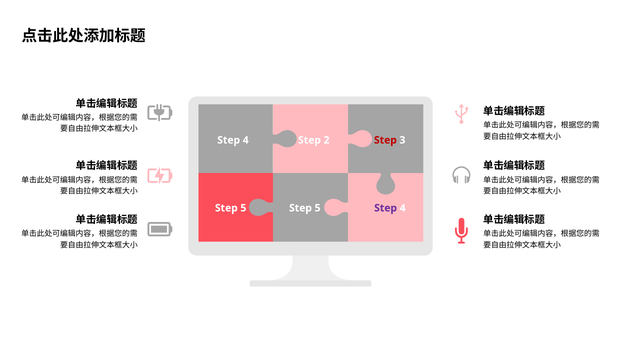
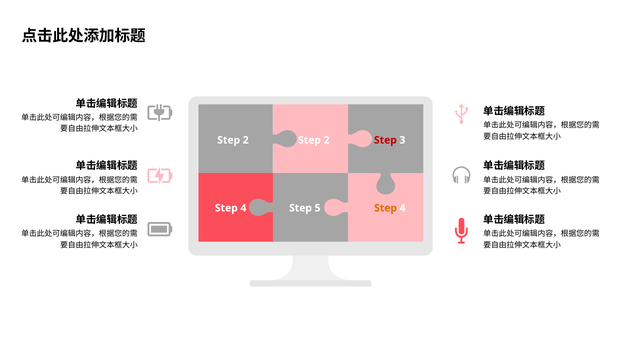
4: 4 -> 2 (246, 140)
5: 5 -> 4 (243, 208)
Step colour: purple -> orange (386, 208)
